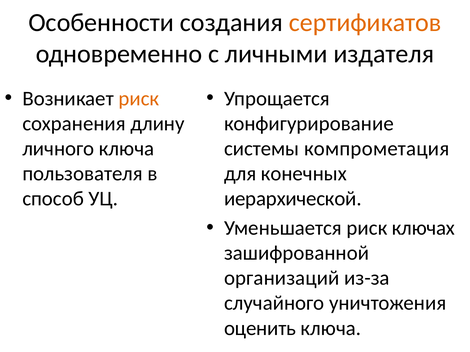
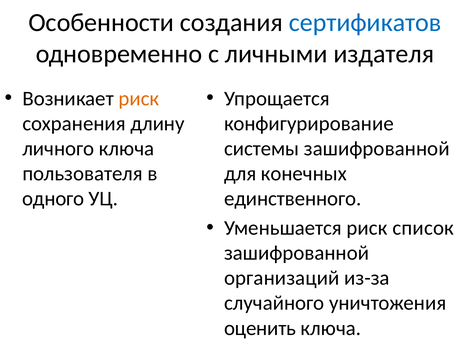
сертификатов colour: orange -> blue (365, 23)
системы компрометация: компрометация -> зашифрованной (377, 149)
способ: способ -> одного (53, 199)
иерархической: иерархической -> единственного (293, 199)
ключах: ключах -> список (423, 228)
